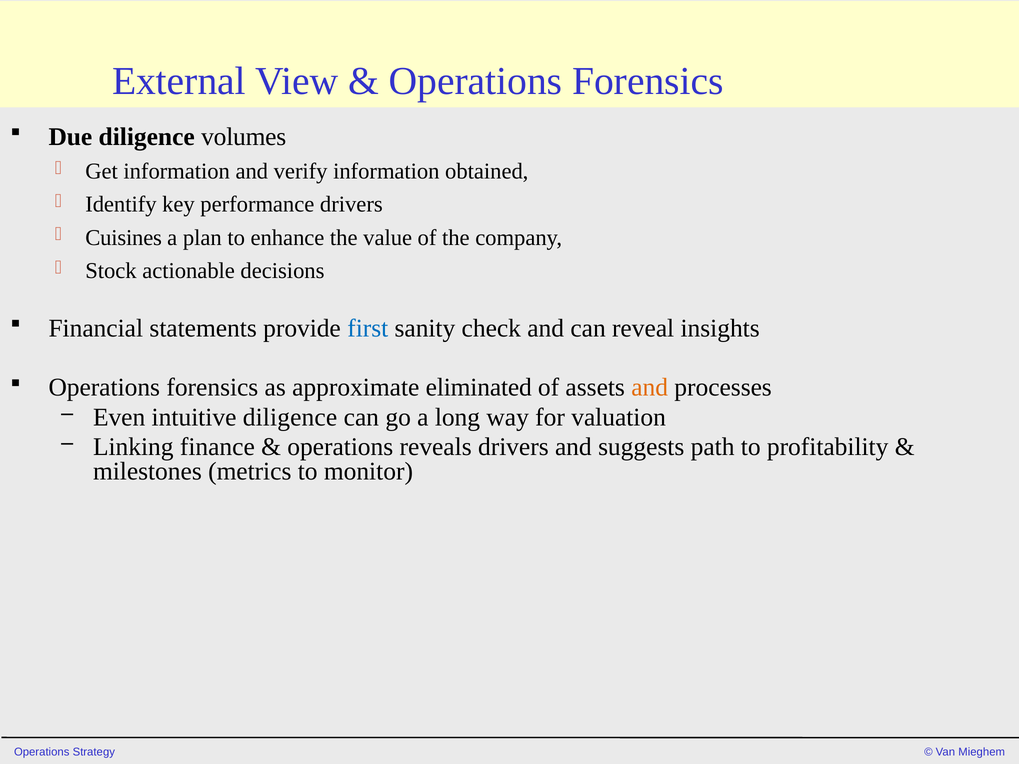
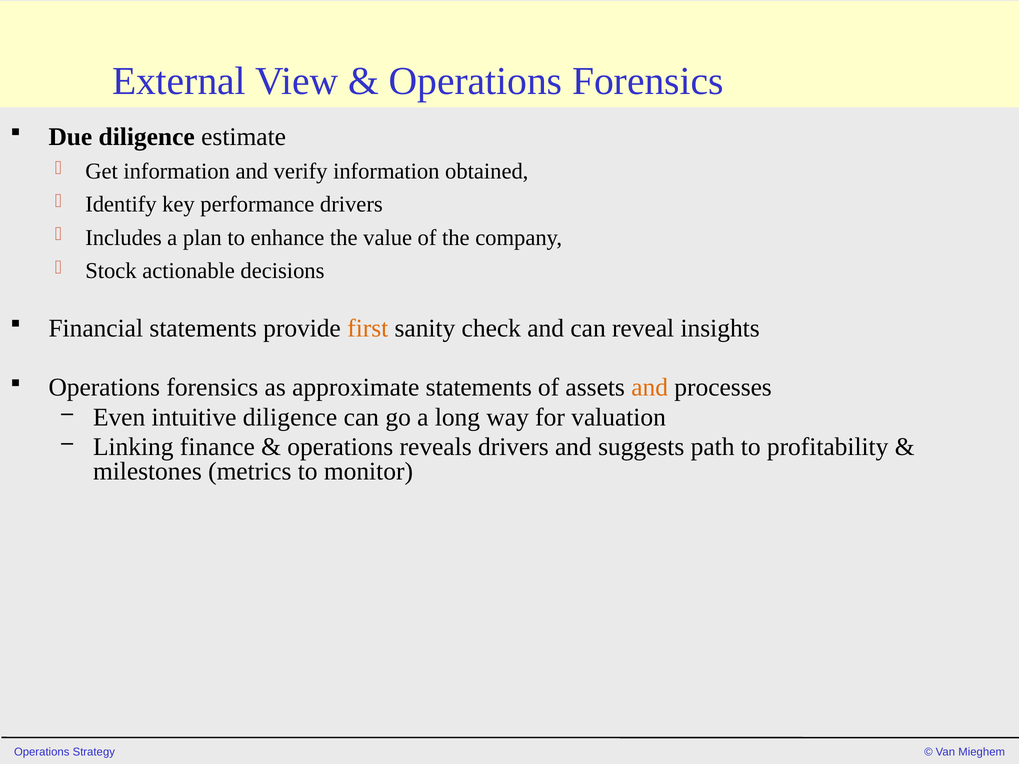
volumes: volumes -> estimate (244, 137)
Cuisines: Cuisines -> Includes (124, 238)
first colour: blue -> orange (368, 329)
approximate eliminated: eliminated -> statements (479, 388)
